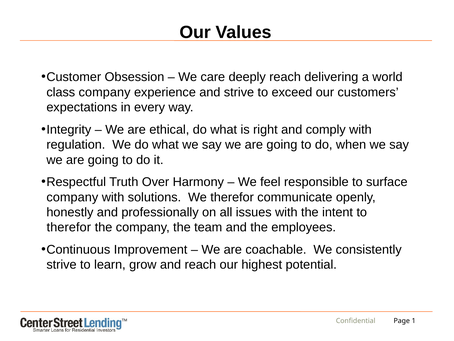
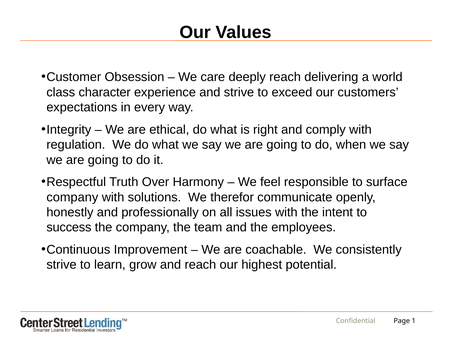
class company: company -> character (105, 92)
therefor: therefor -> success (69, 227)
